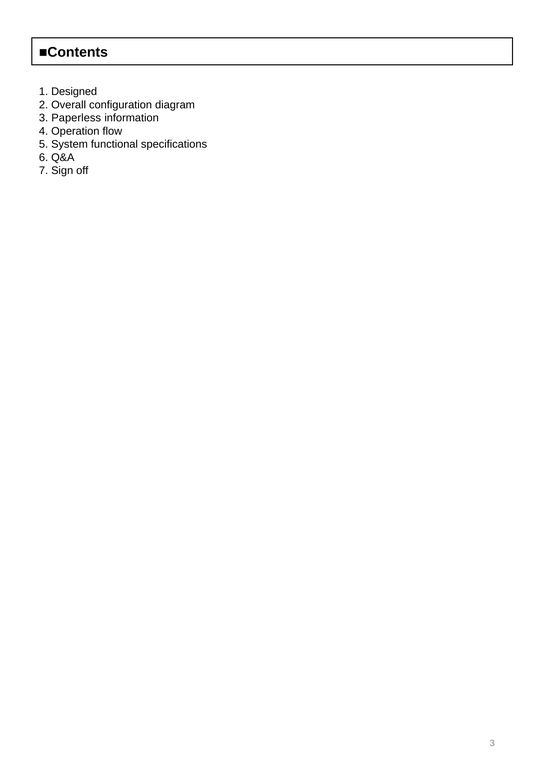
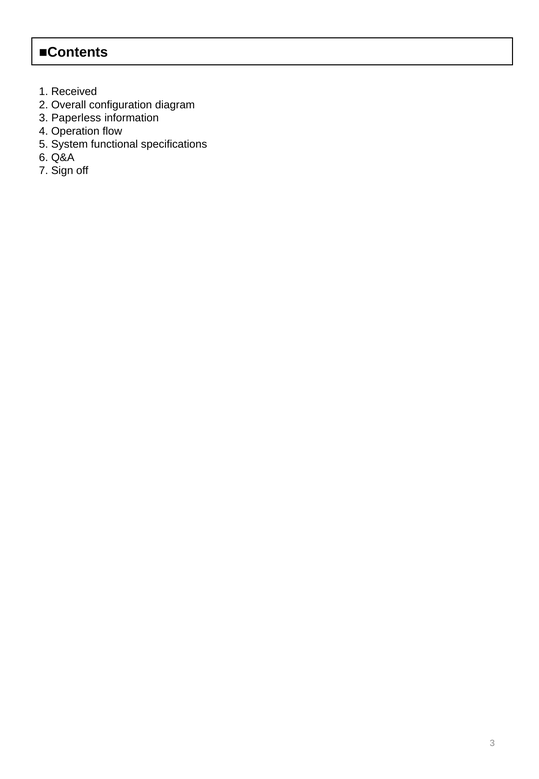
Designed: Designed -> Received (74, 92)
